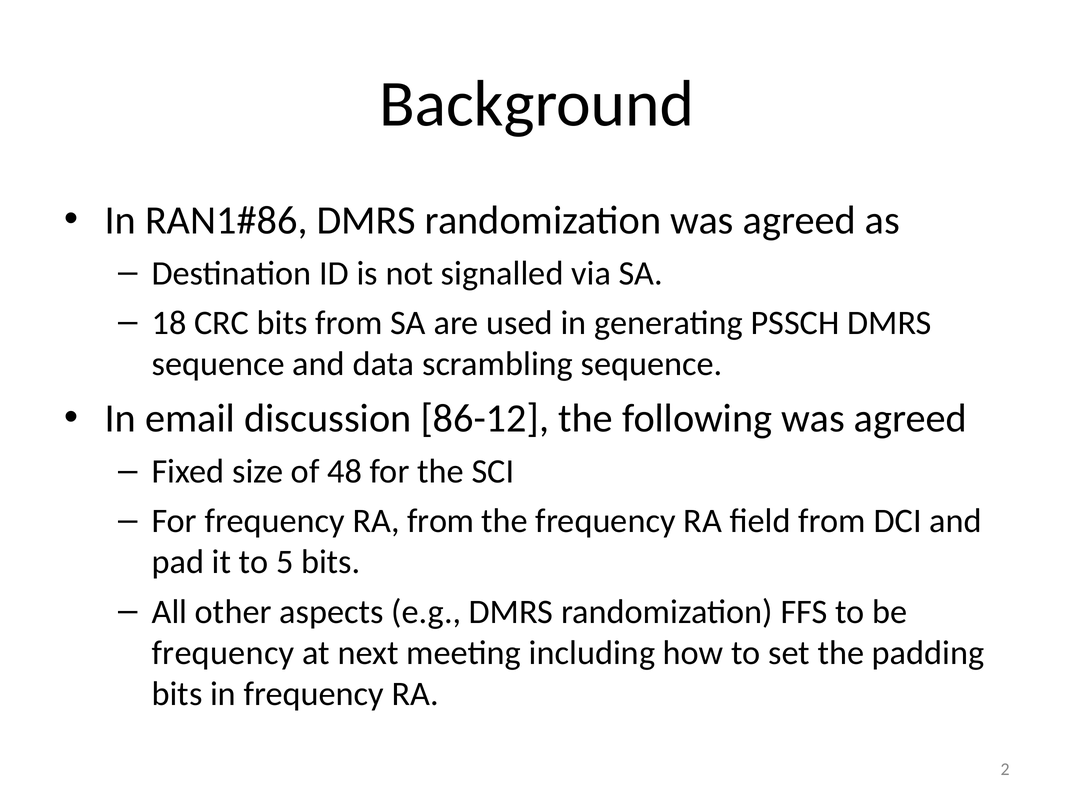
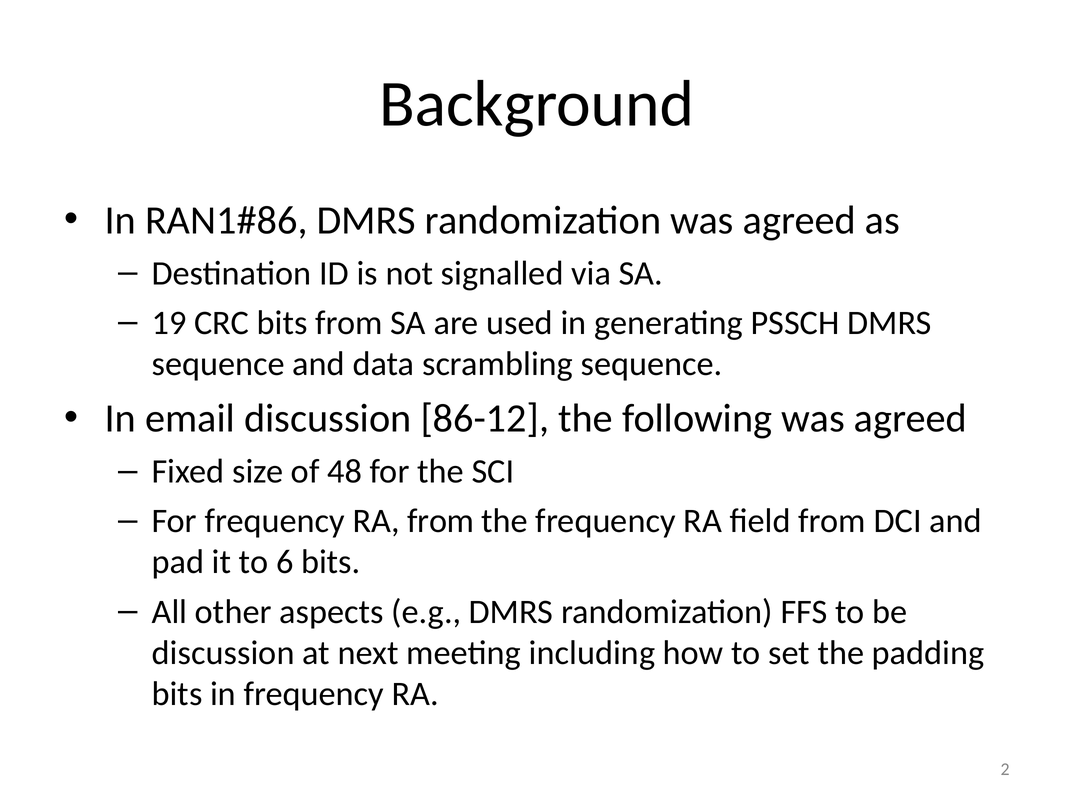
18: 18 -> 19 (169, 323)
5: 5 -> 6 (285, 562)
frequency: frequency -> discussion (223, 652)
